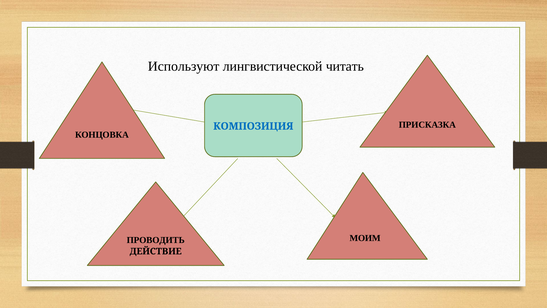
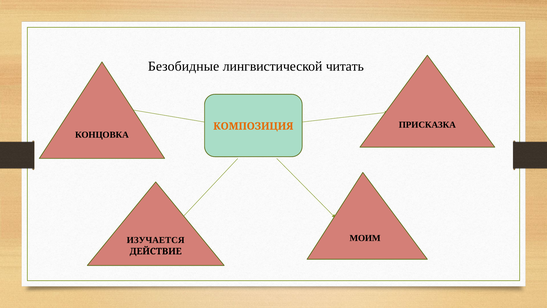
Используют: Используют -> Безобидные (184, 66)
КОМПОЗИЦИЯ colour: blue -> orange (253, 126)
ПРОВОДИТЬ: ПРОВОДИТЬ -> ИЗУЧАЕТСЯ (156, 240)
